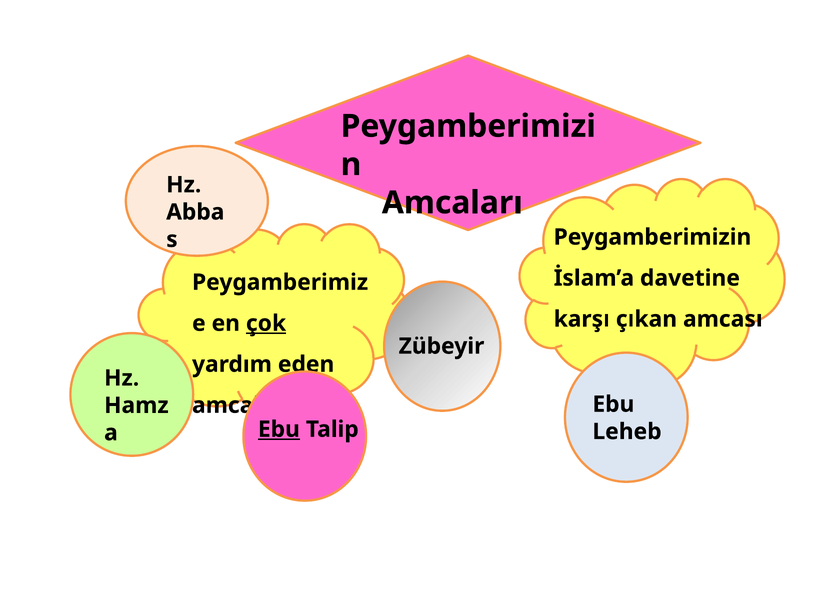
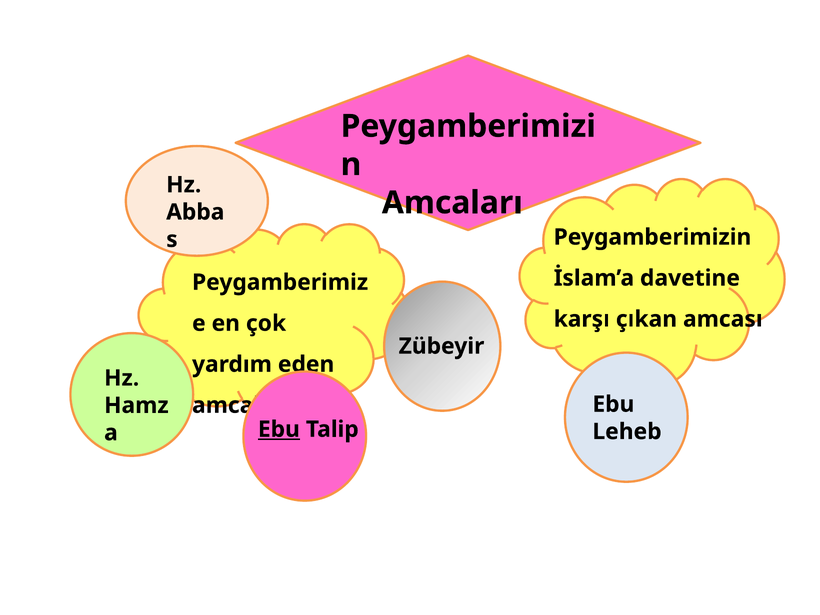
çok underline: present -> none (266, 323)
